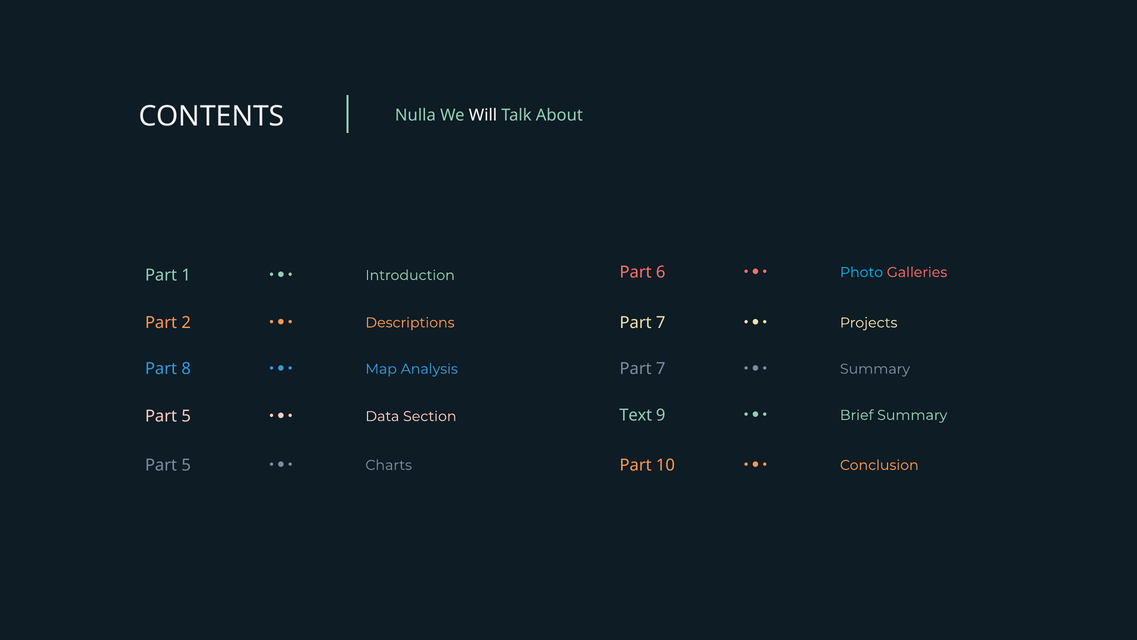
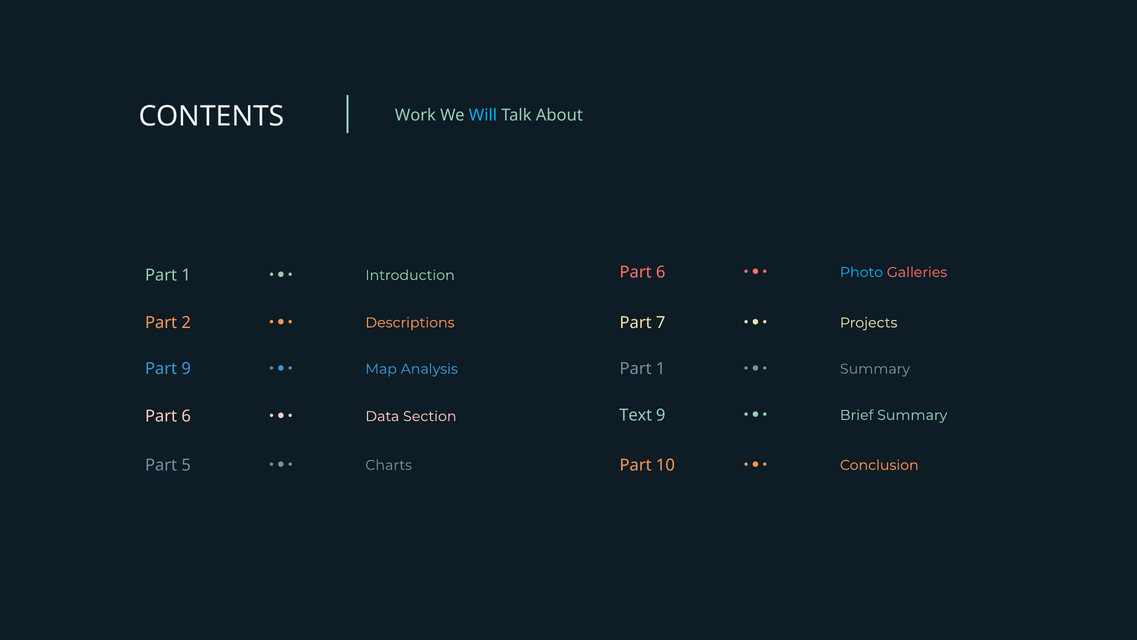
Nulla: Nulla -> Work (415, 115)
Will colour: white -> light blue (483, 115)
Part 8: 8 -> 9 (186, 369)
7: 7 -> 1 (661, 369)
5: 5 -> 6 (186, 416)
